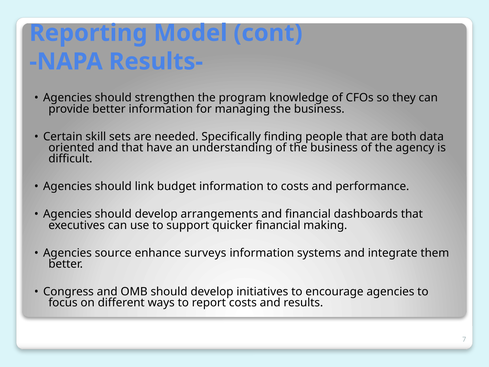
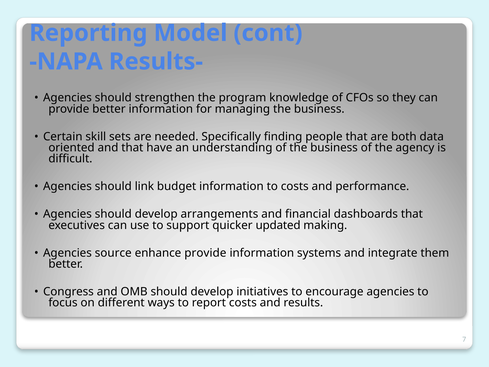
quicker financial: financial -> updated (278, 225)
enhance surveys: surveys -> provide (205, 253)
